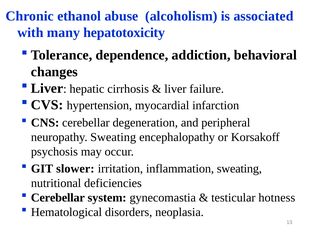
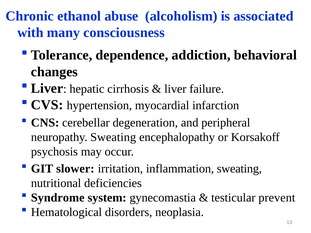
hepatotoxicity: hepatotoxicity -> consciousness (124, 33)
Cerebellar: Cerebellar -> Syndrome (58, 198)
hotness: hotness -> prevent (277, 198)
